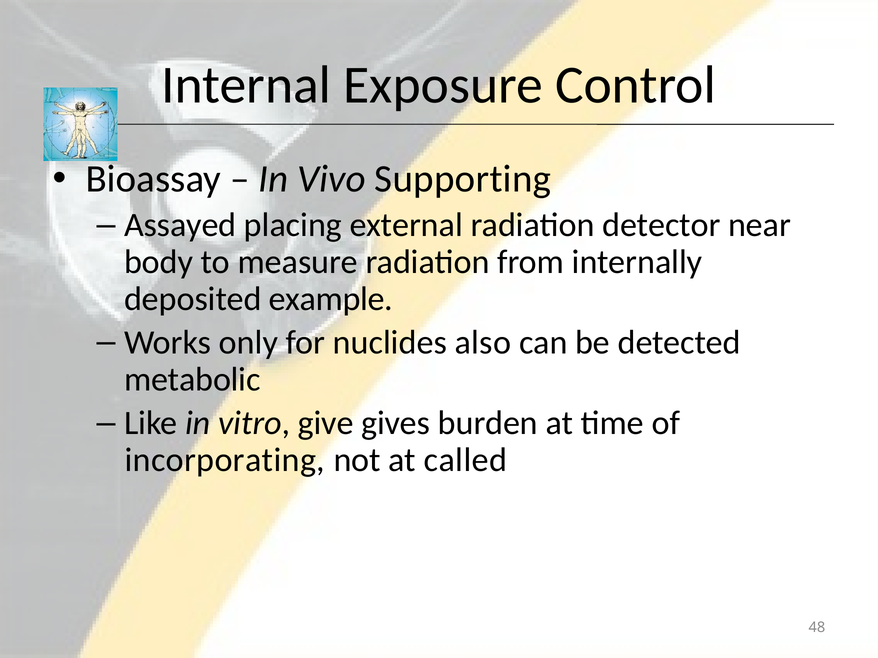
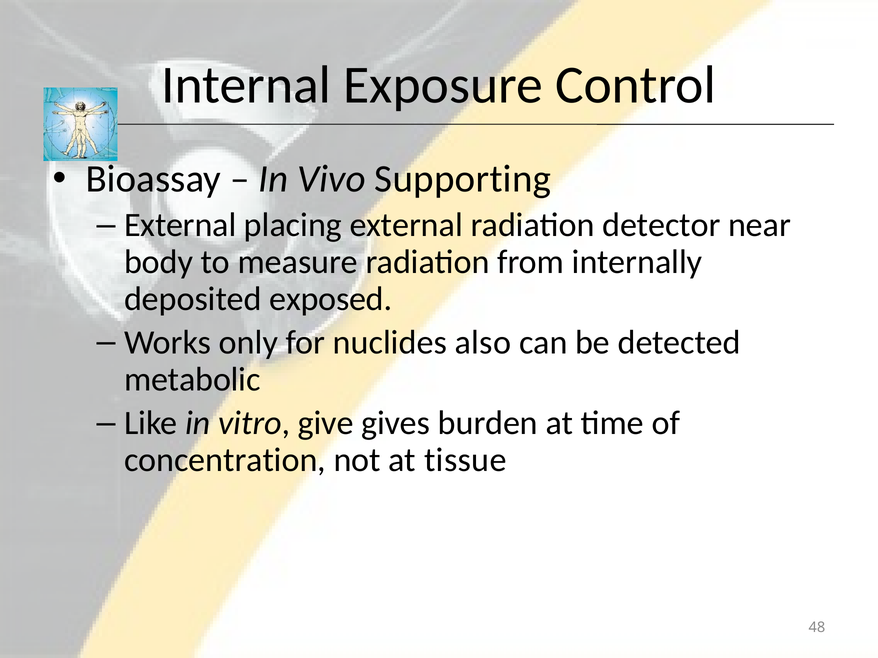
Assayed: Assayed -> External (180, 225)
example: example -> exposed (331, 299)
incorporating: incorporating -> concentration (225, 460)
called: called -> tissue (465, 460)
